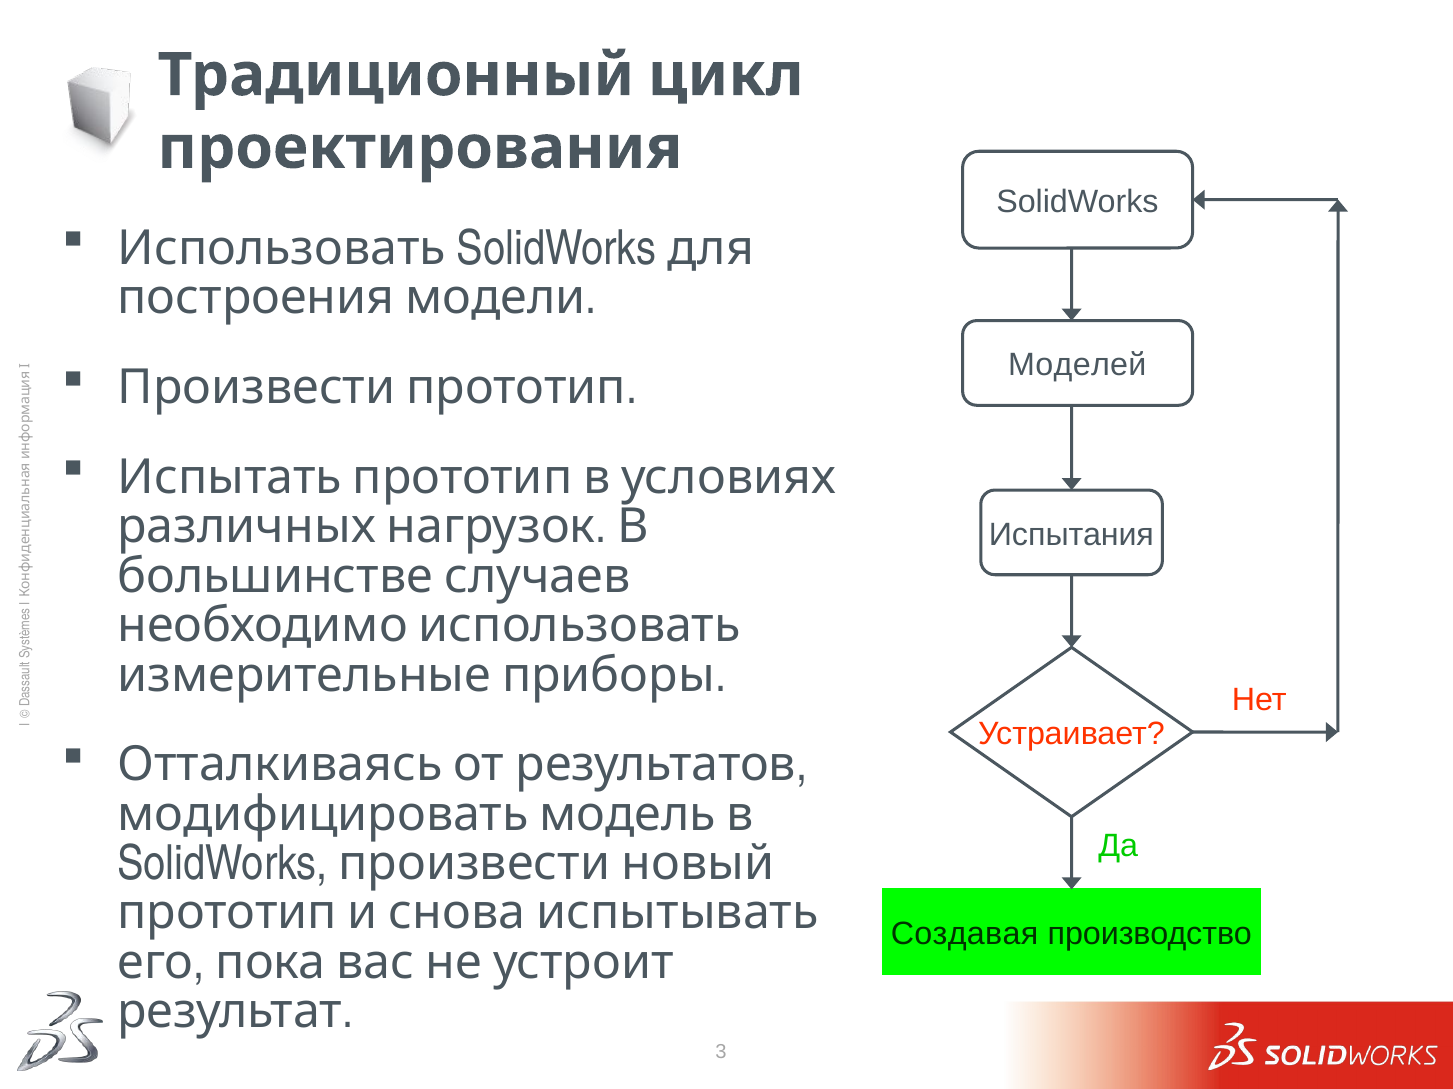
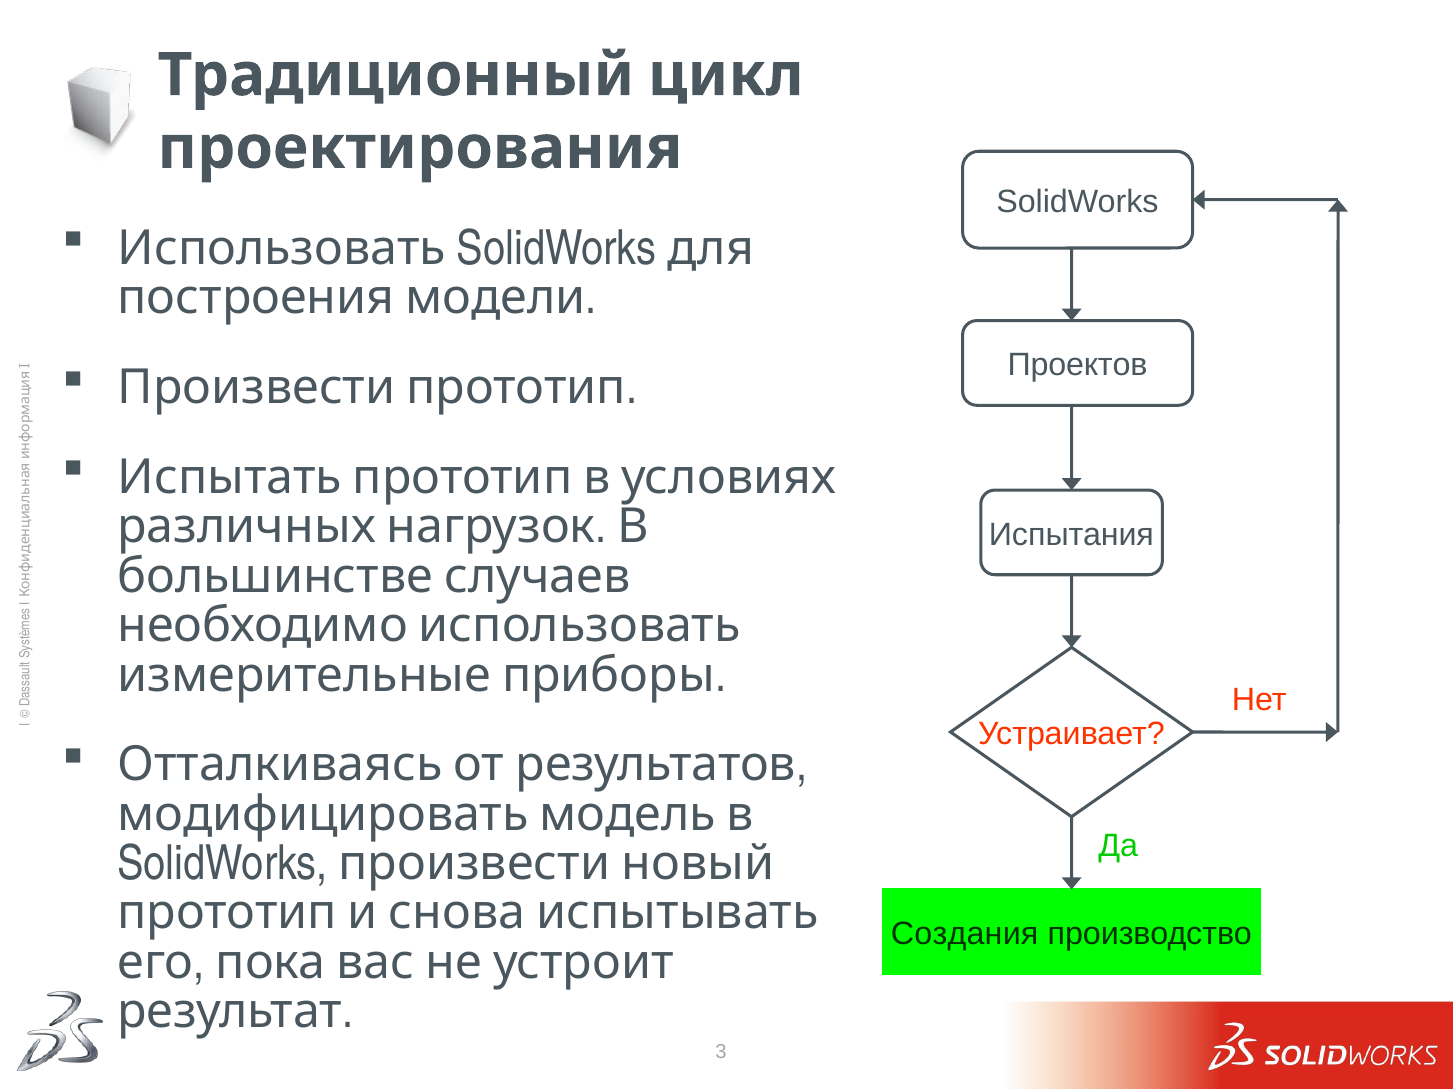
Моделей: Моделей -> Проектов (1078, 365)
Создавая: Создавая -> Создания (965, 935)
